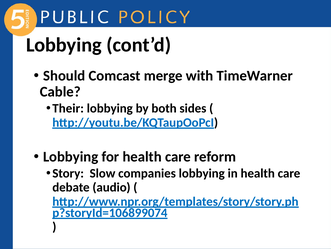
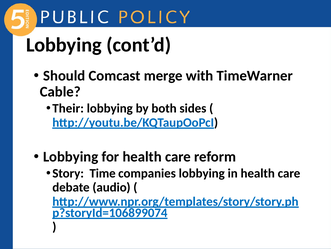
Slow: Slow -> Time (103, 173)
